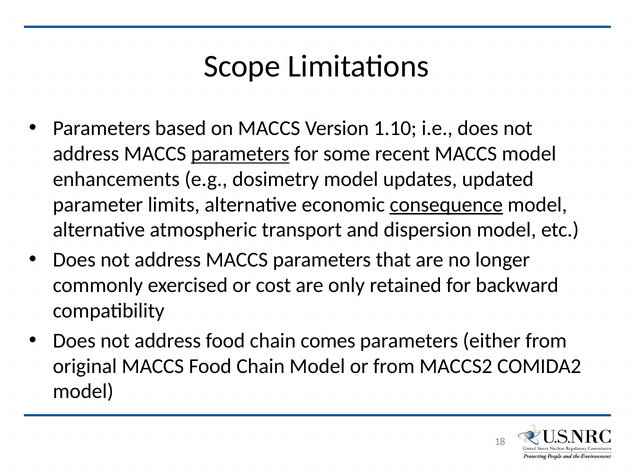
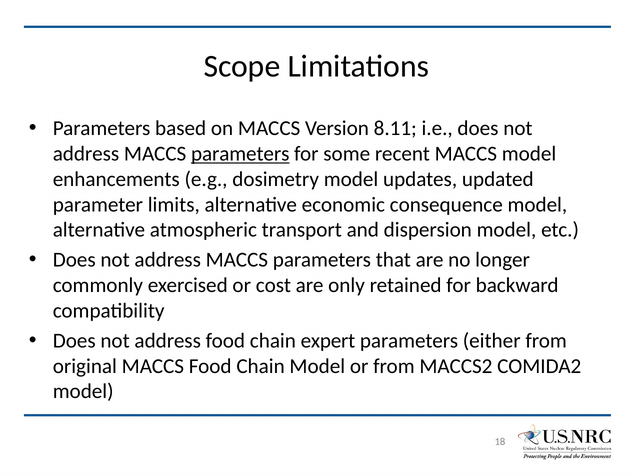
1.10: 1.10 -> 8.11 (395, 128)
consequence underline: present -> none (446, 204)
comes: comes -> expert (328, 340)
